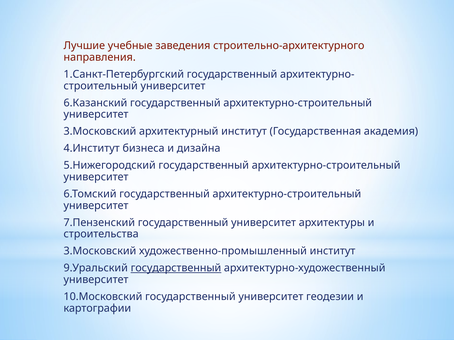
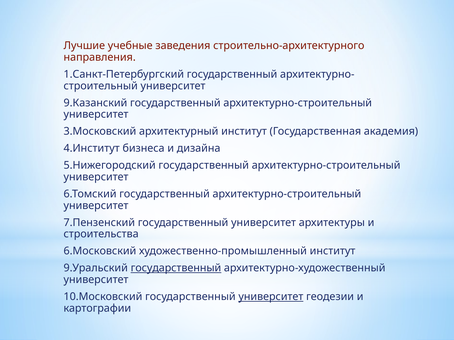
6.Казанский: 6.Казанский -> 9.Казанский (95, 103)
3.Московский: 3.Московский -> 6.Московский (100, 251)
университет underline: none -> present (271, 297)
